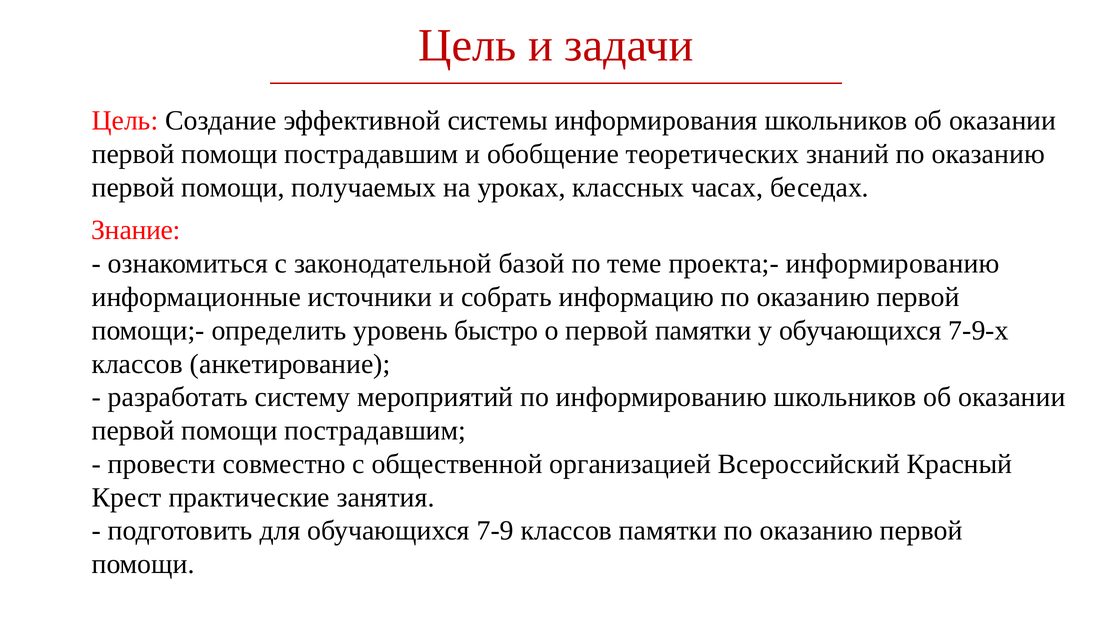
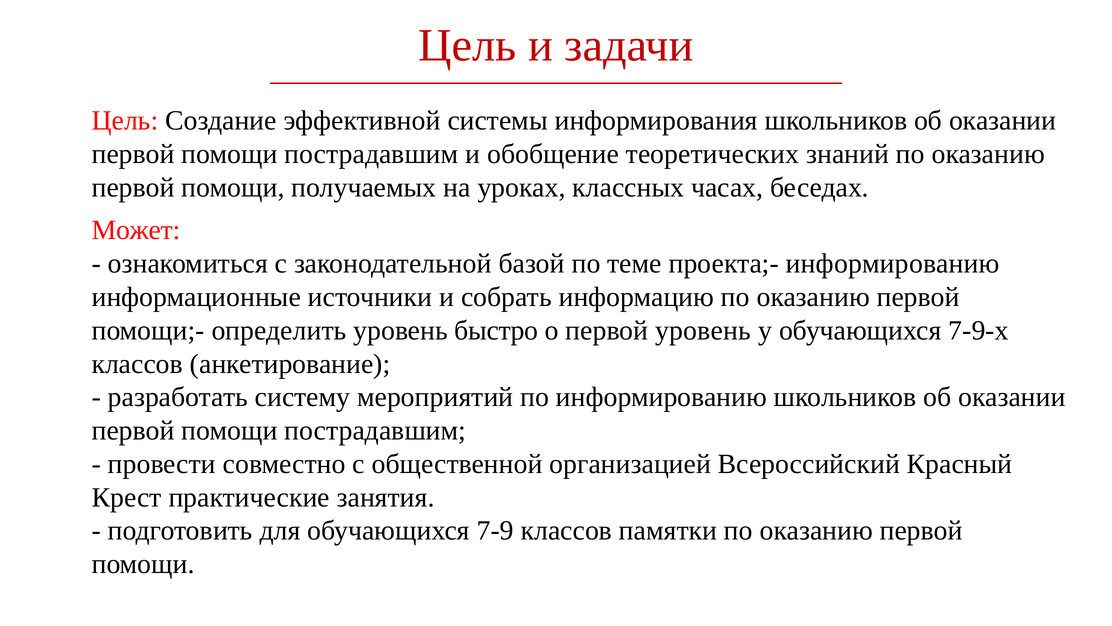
Знание: Знание -> Может (136, 230)
первой памятки: памятки -> уровень (703, 330)
